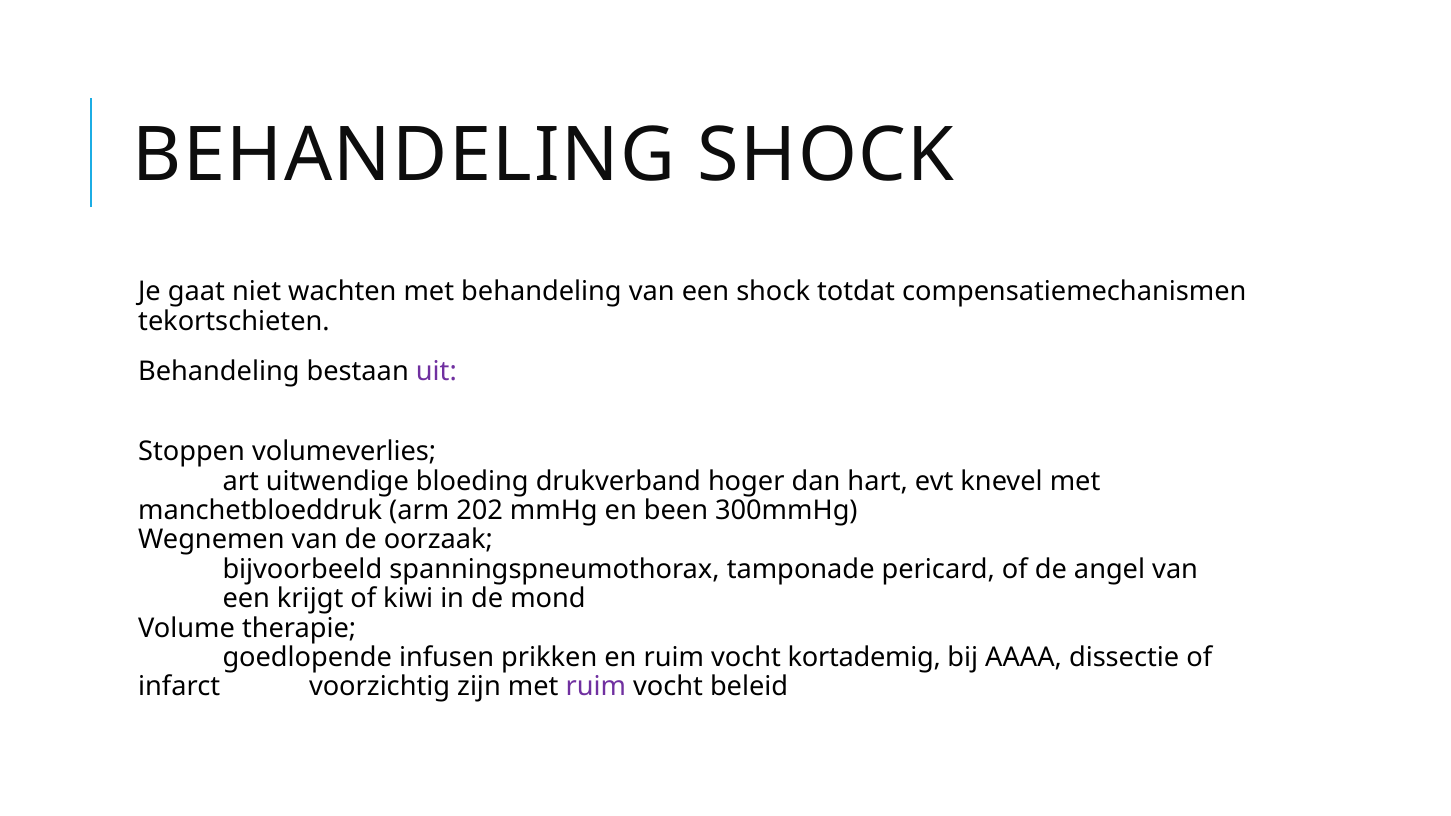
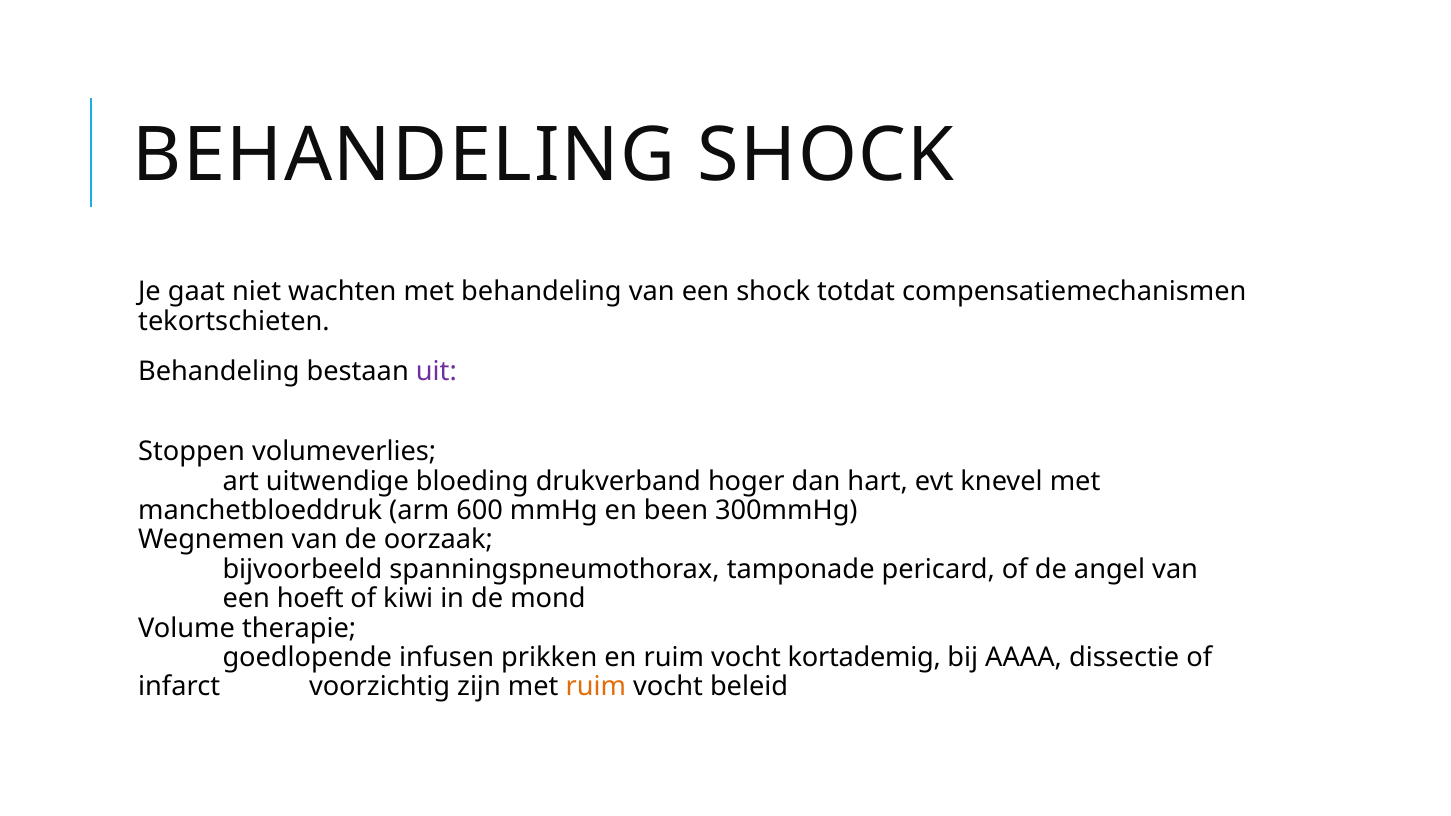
202: 202 -> 600 (480, 511)
krijgt: krijgt -> hoeft (310, 599)
ruim colour: purple -> orange (596, 687)
